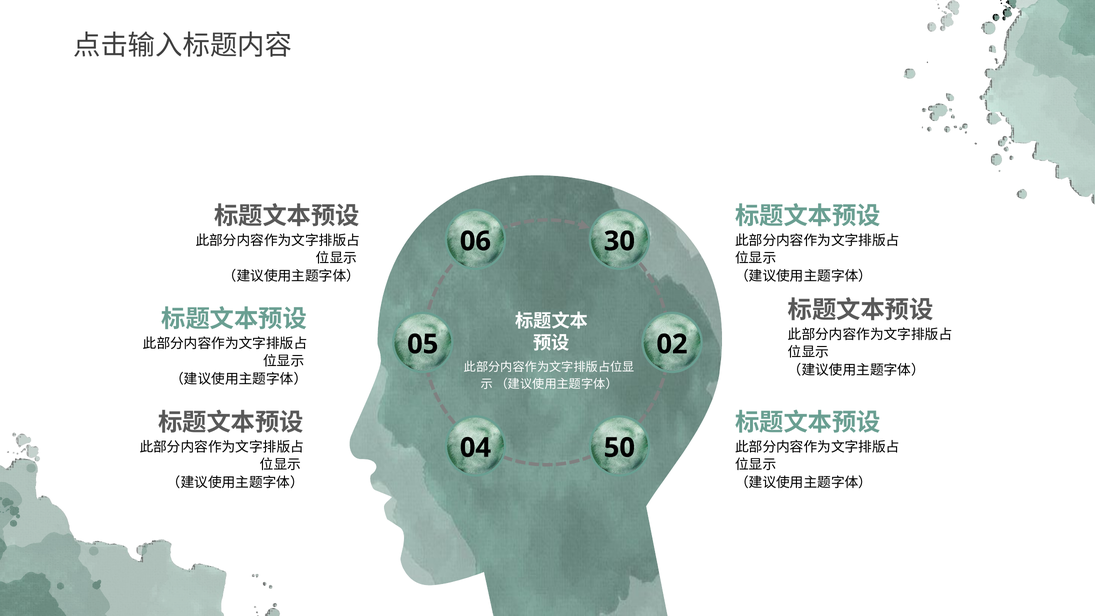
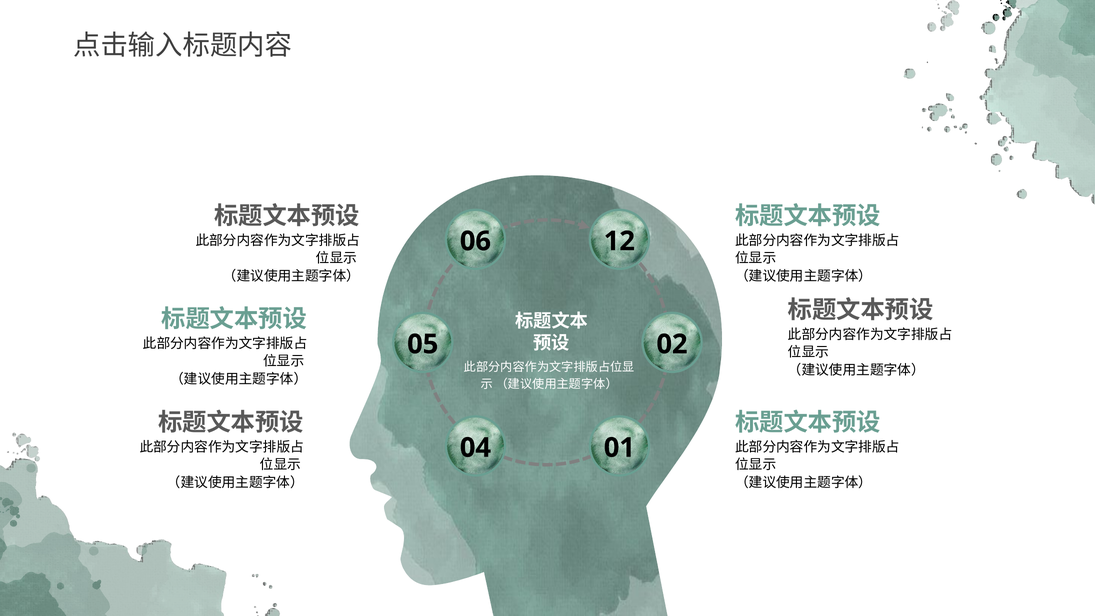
30: 30 -> 12 (619, 241)
50: 50 -> 01 (619, 448)
